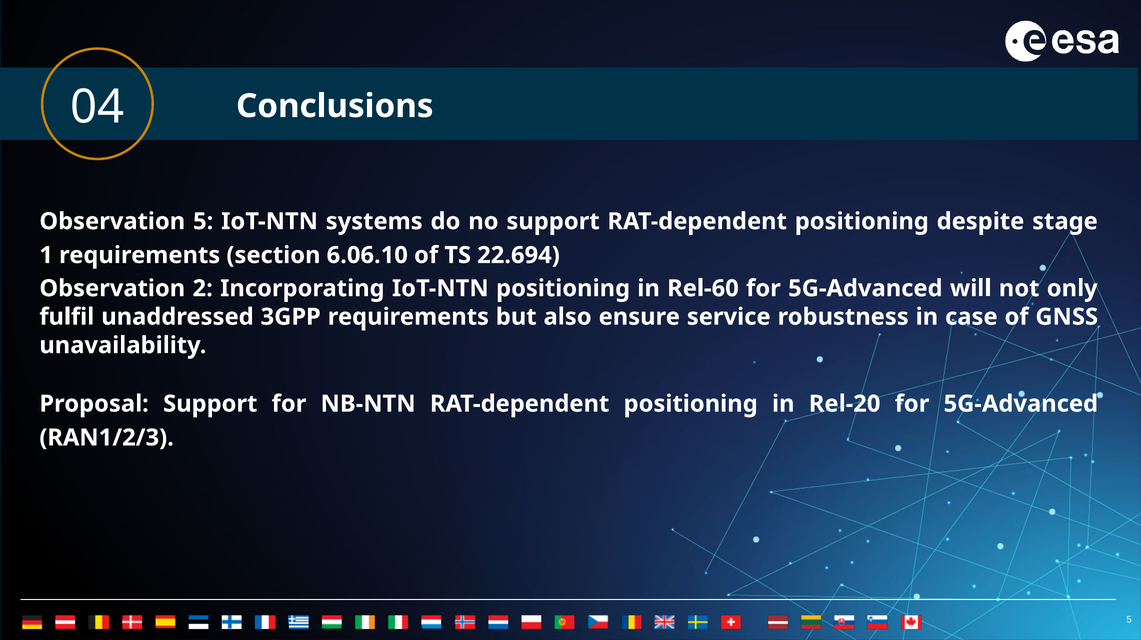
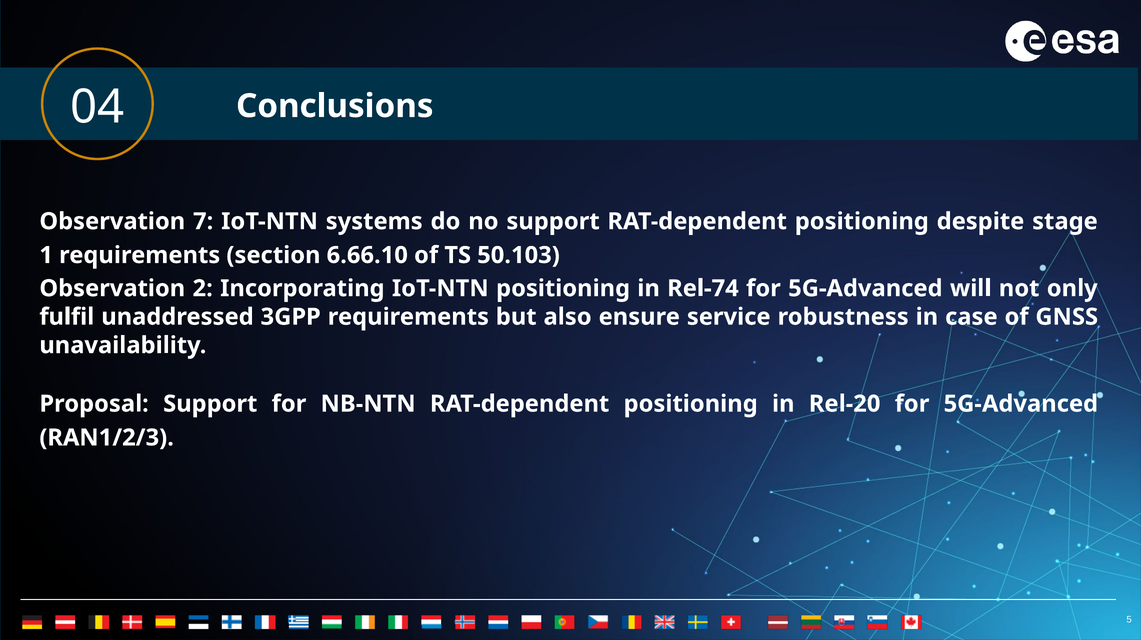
Observation 5: 5 -> 7 (203, 221)
6.06.10: 6.06.10 -> 6.66.10 (367, 255)
22.694: 22.694 -> 50.103 (518, 255)
Rel-60: Rel-60 -> Rel-74 (703, 288)
